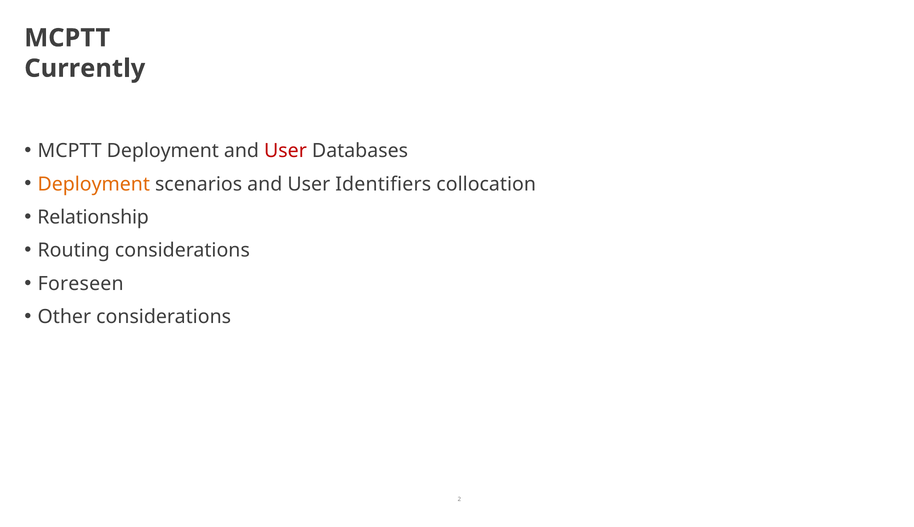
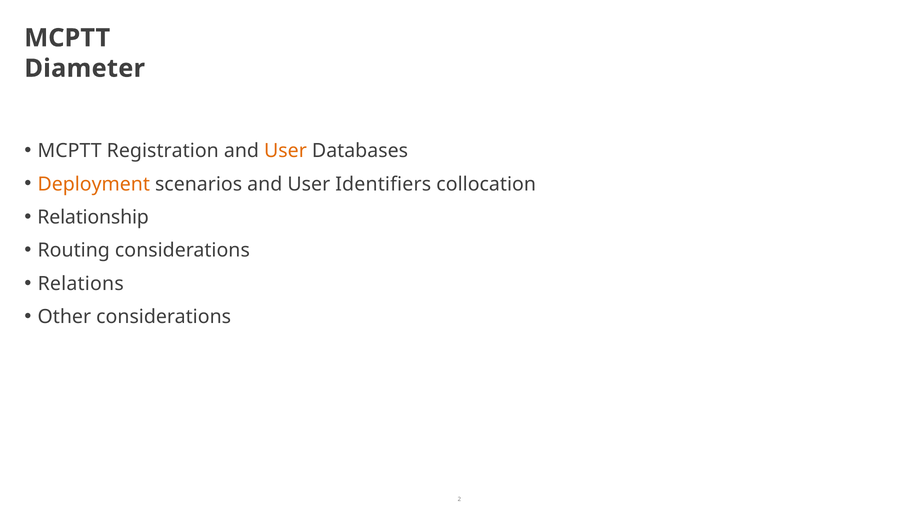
Currently: Currently -> Diameter (85, 68)
MCPTT Deployment: Deployment -> Registration (163, 151)
User colour: red -> orange (285, 151)
Foreseen: Foreseen -> Relations (81, 284)
